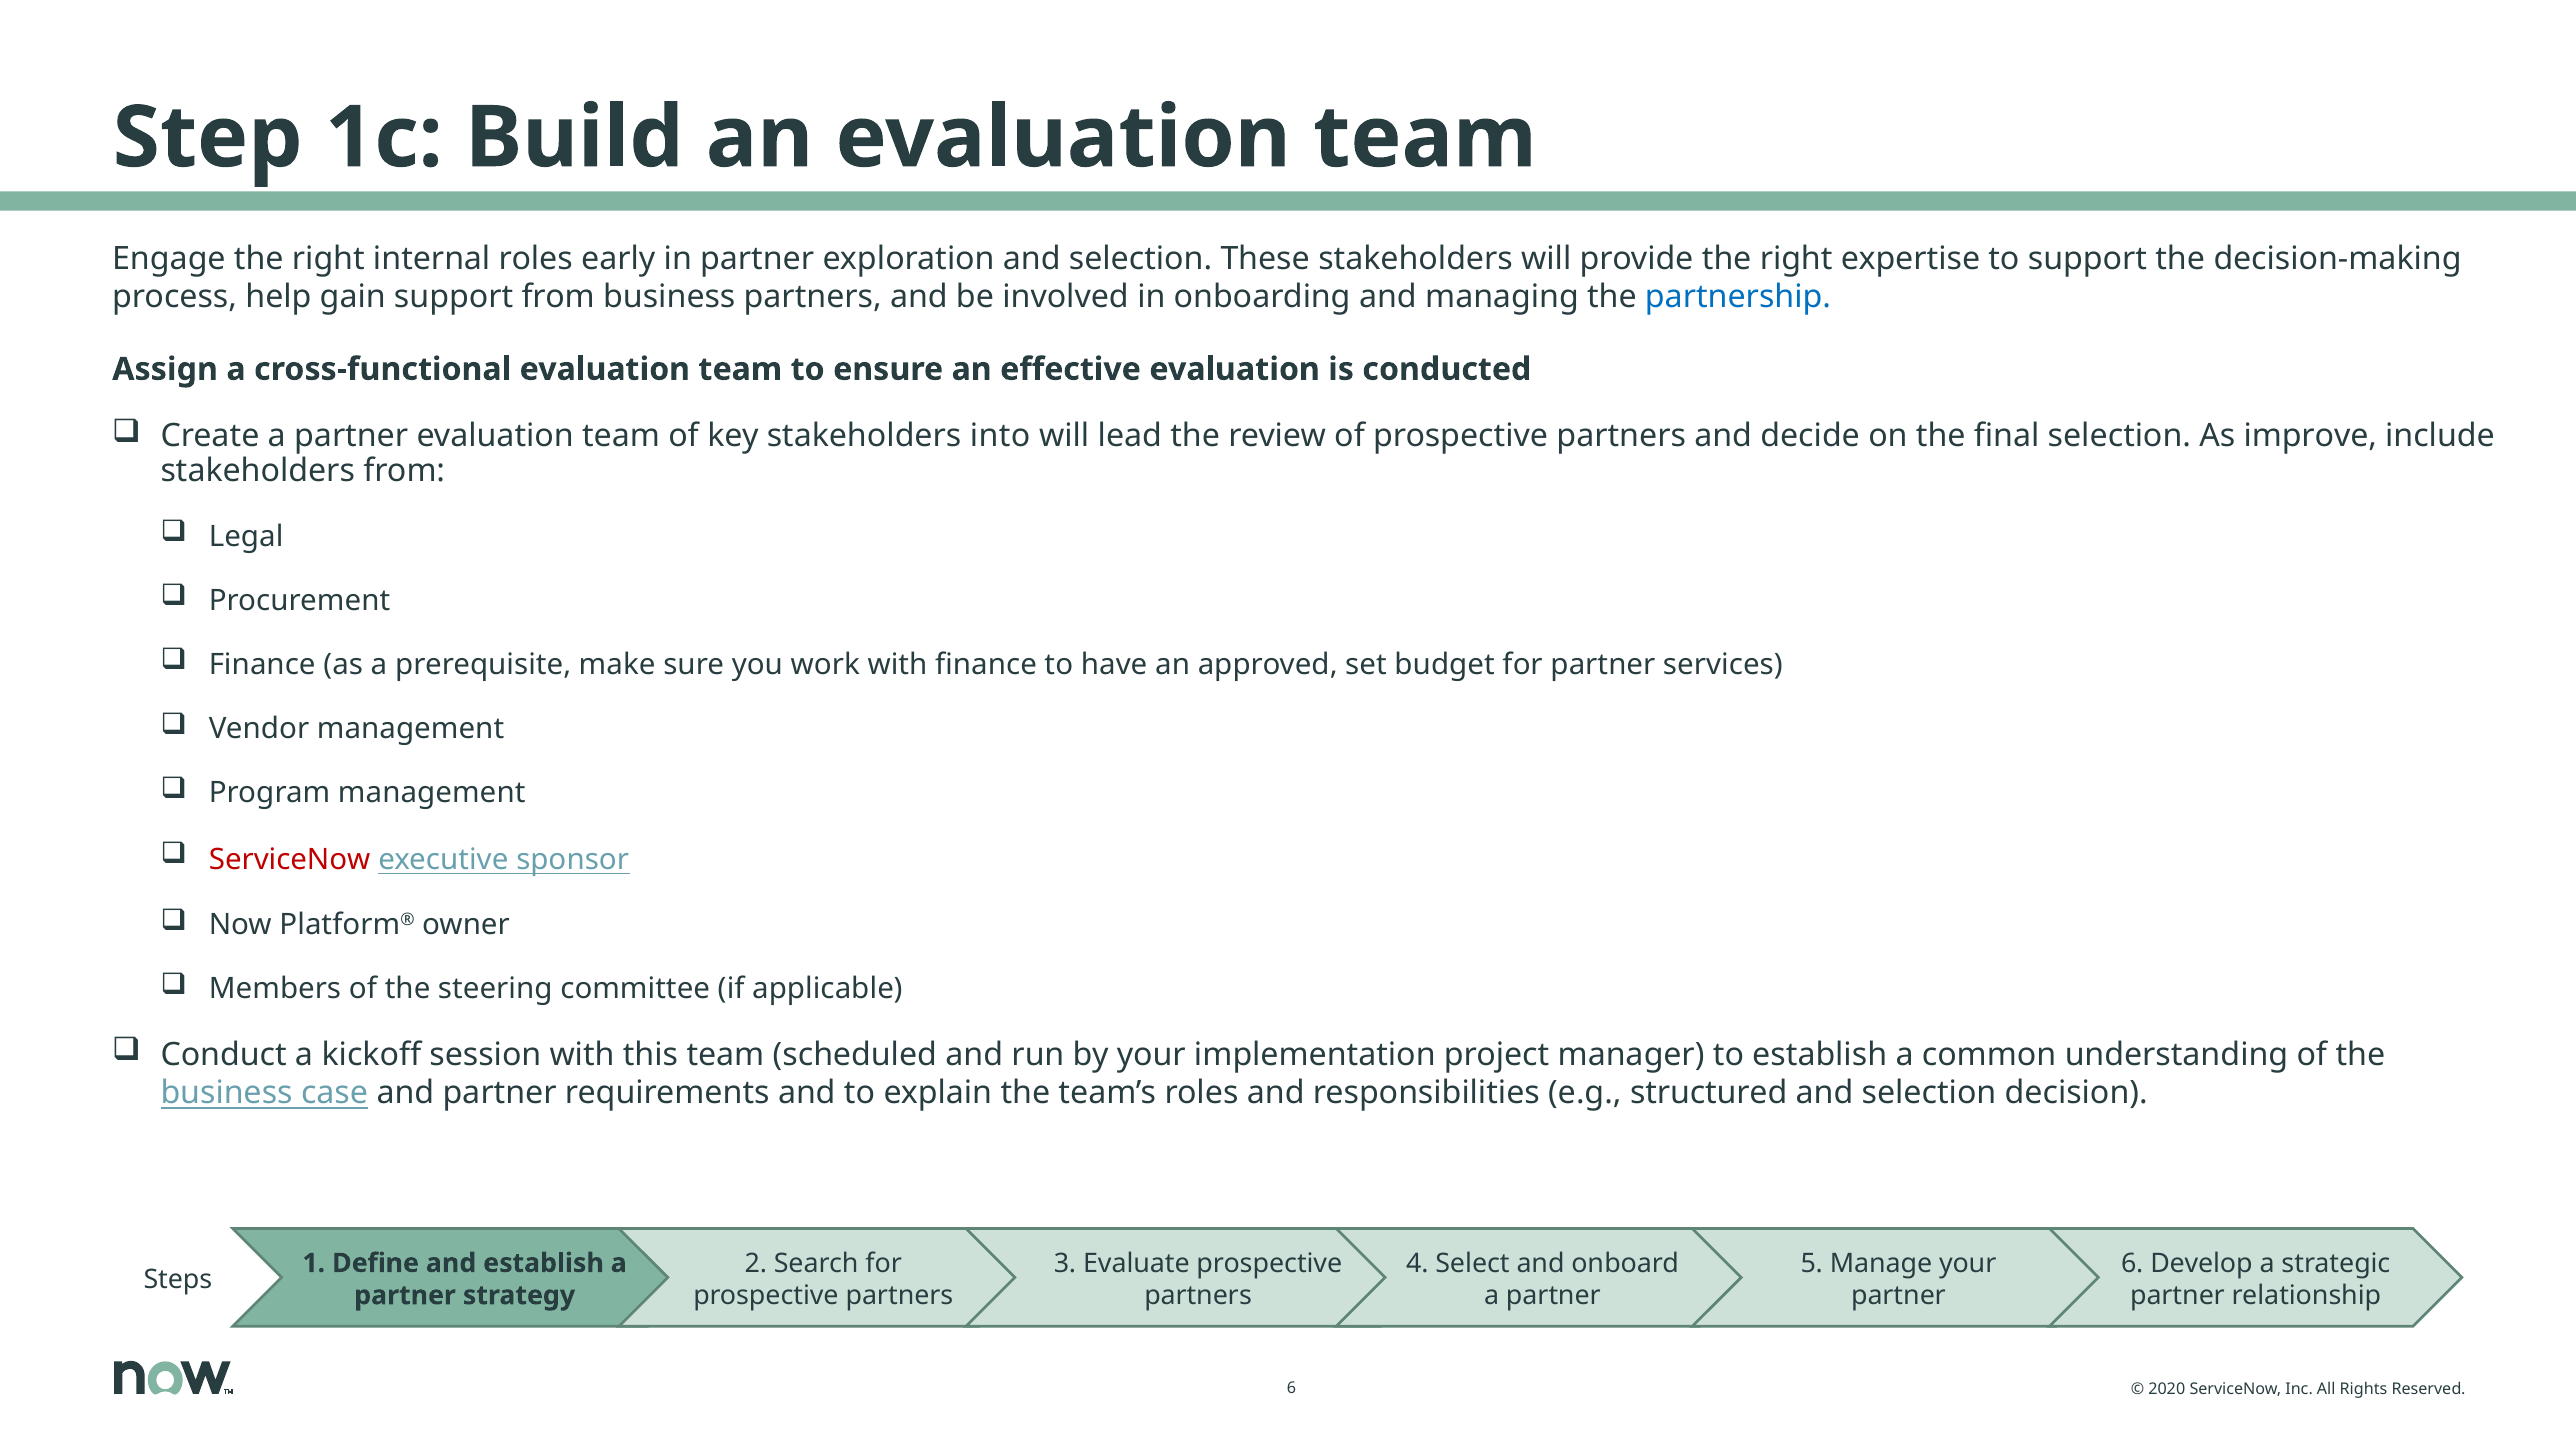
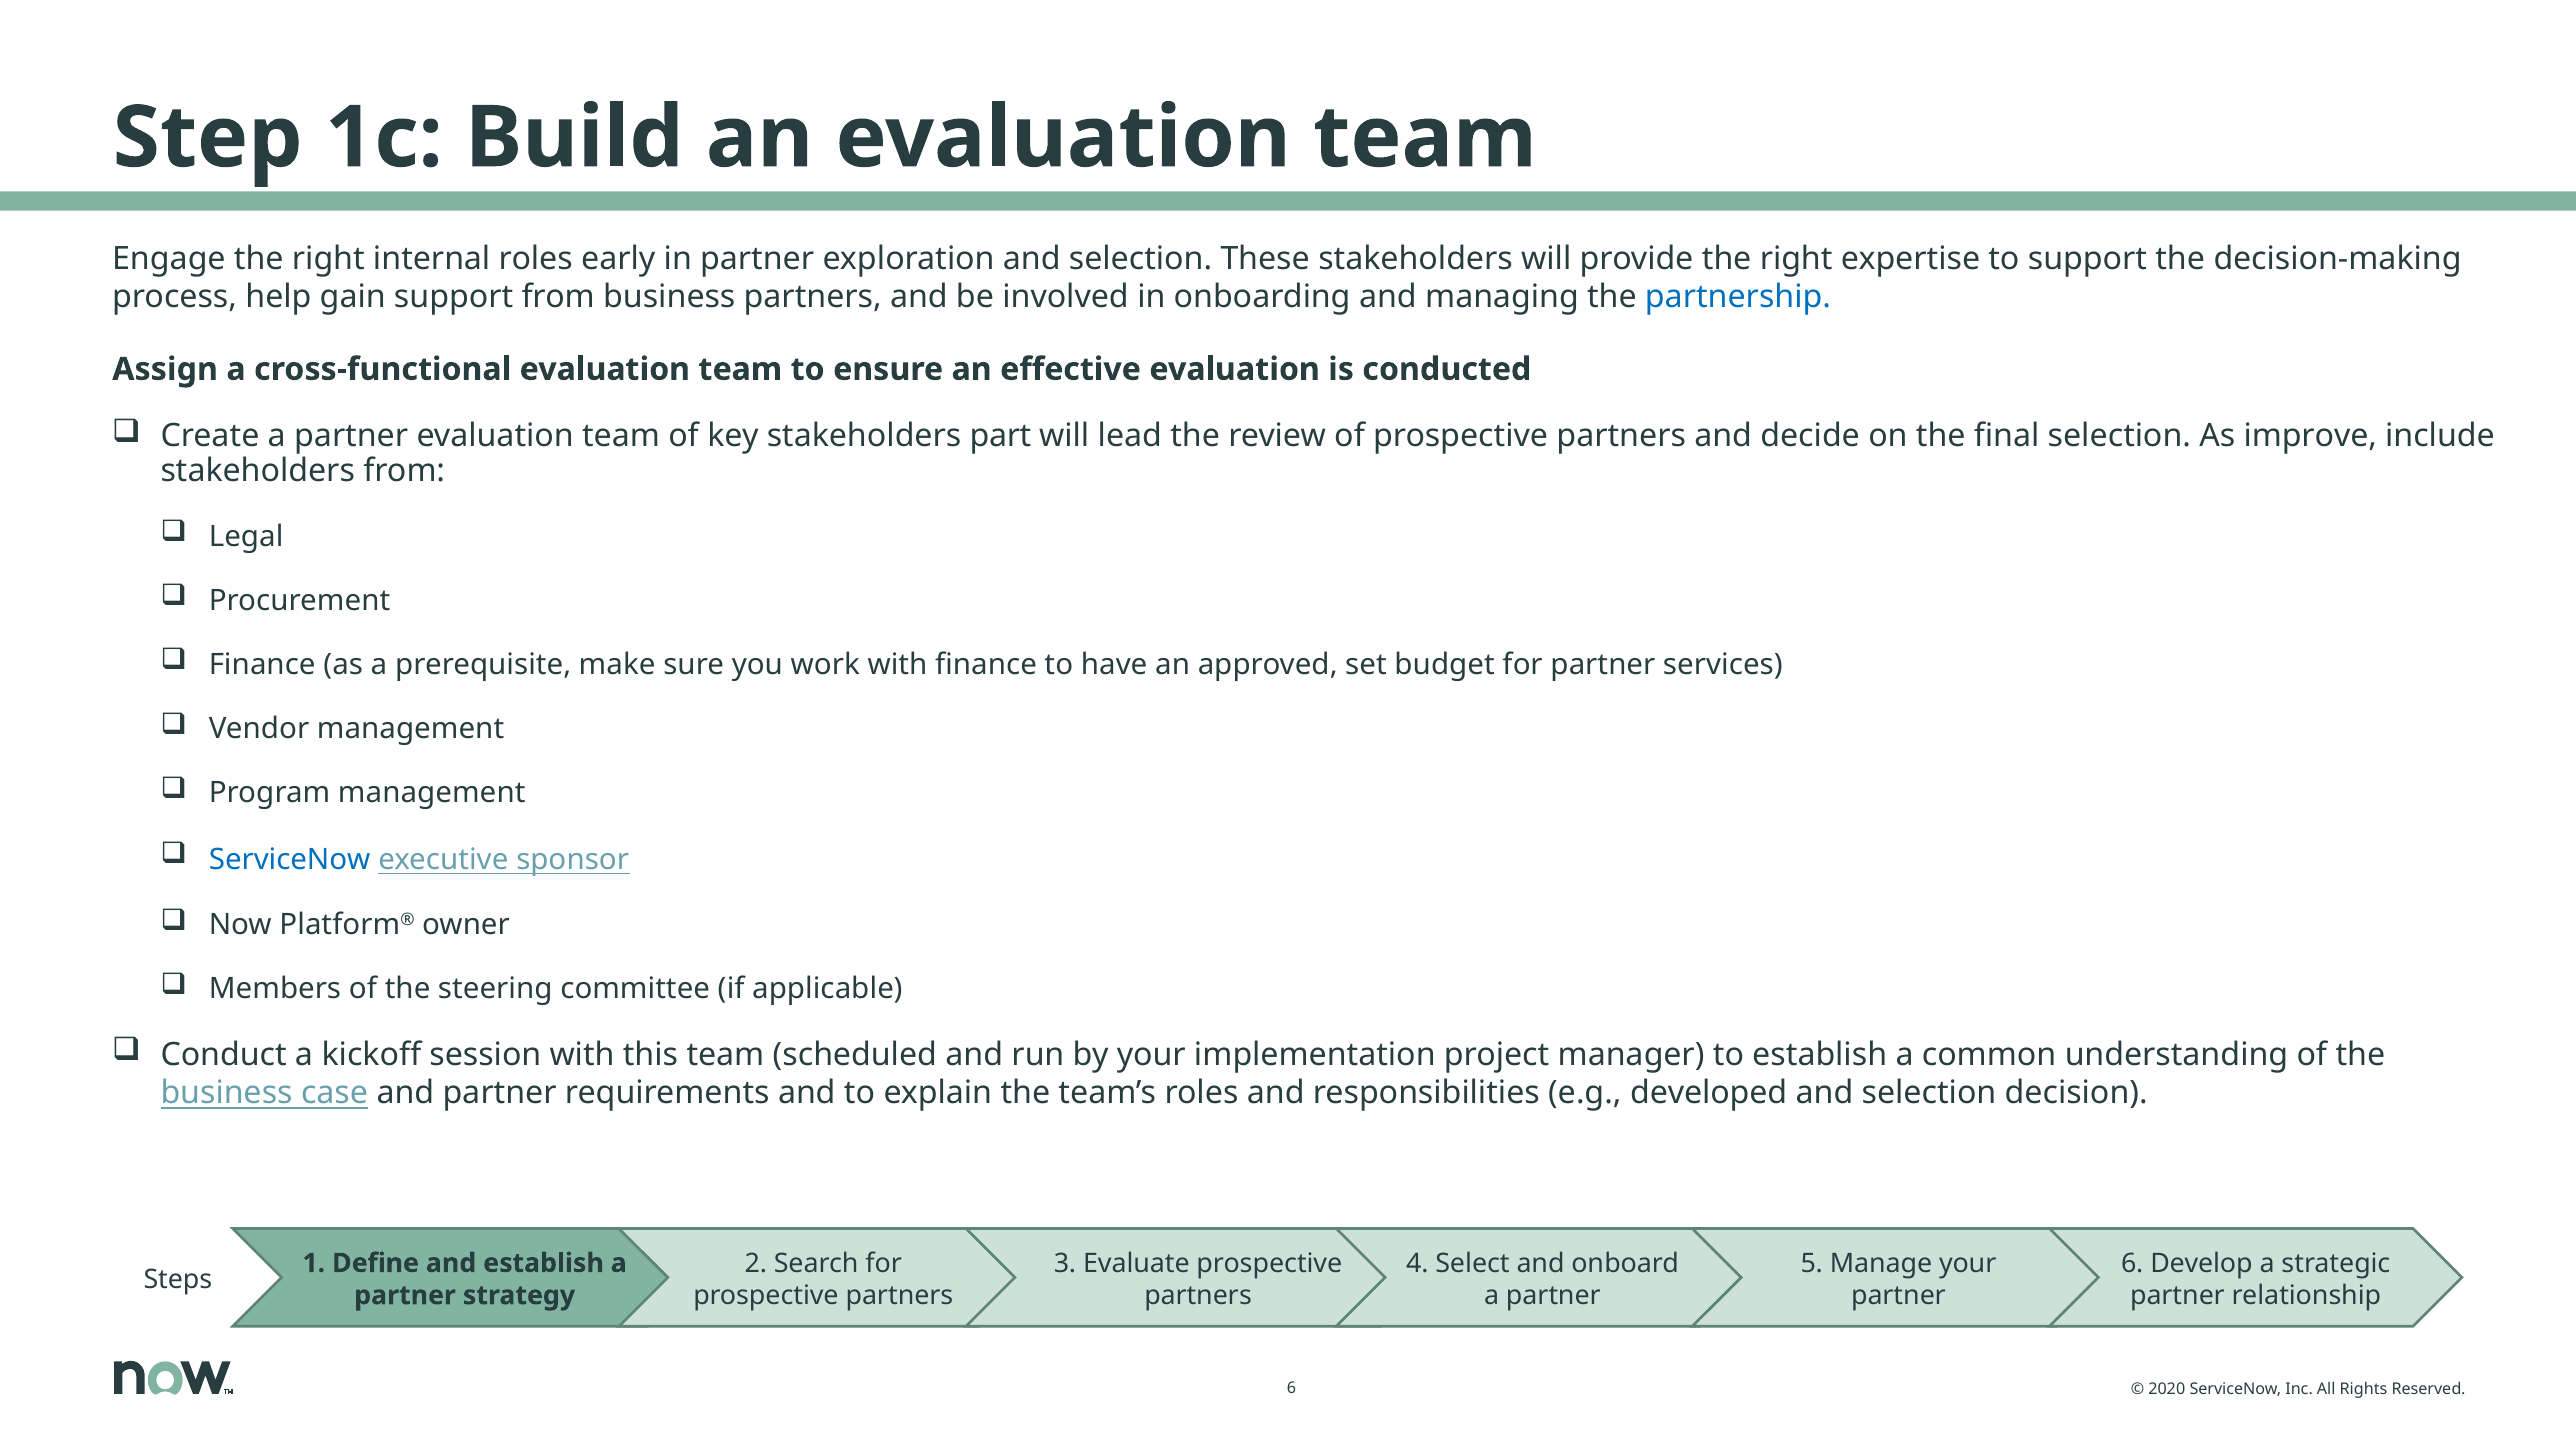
into: into -> part (1000, 436)
ServiceNow colour: red -> blue (290, 860)
structured: structured -> developed (1709, 1093)
